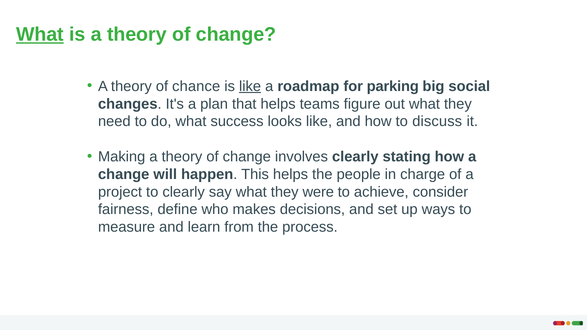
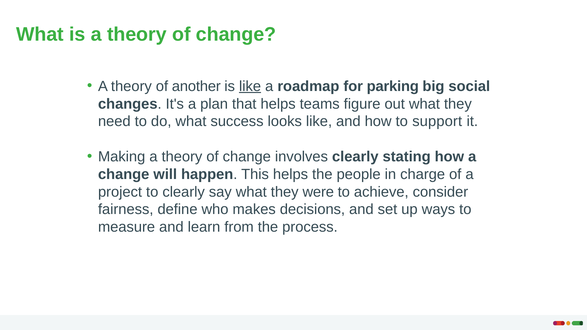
What underline: present -> none (40, 35)
chance: chance -> another (196, 86)
discuss: discuss -> support (437, 122)
